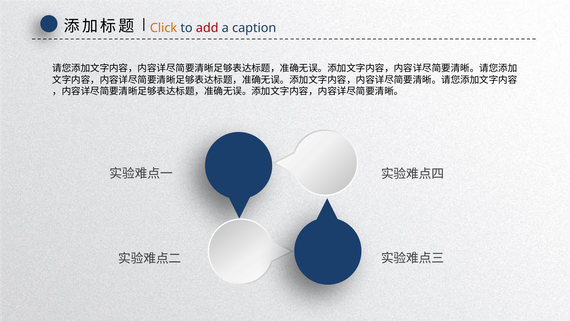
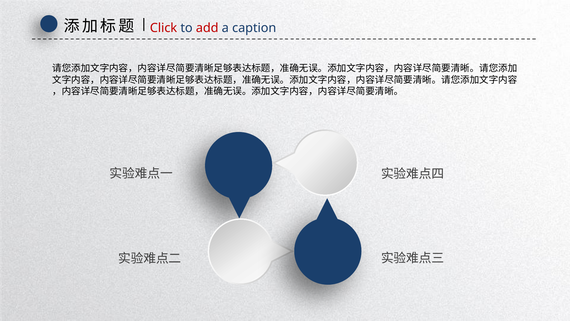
Click colour: orange -> red (164, 28)
